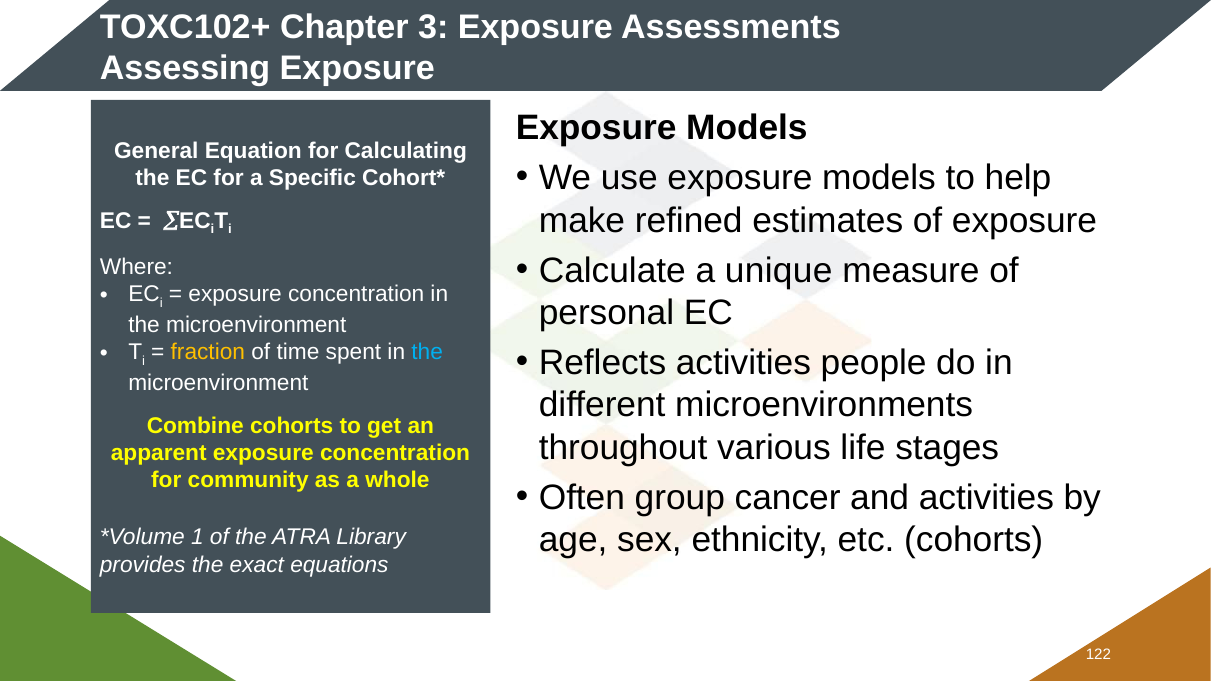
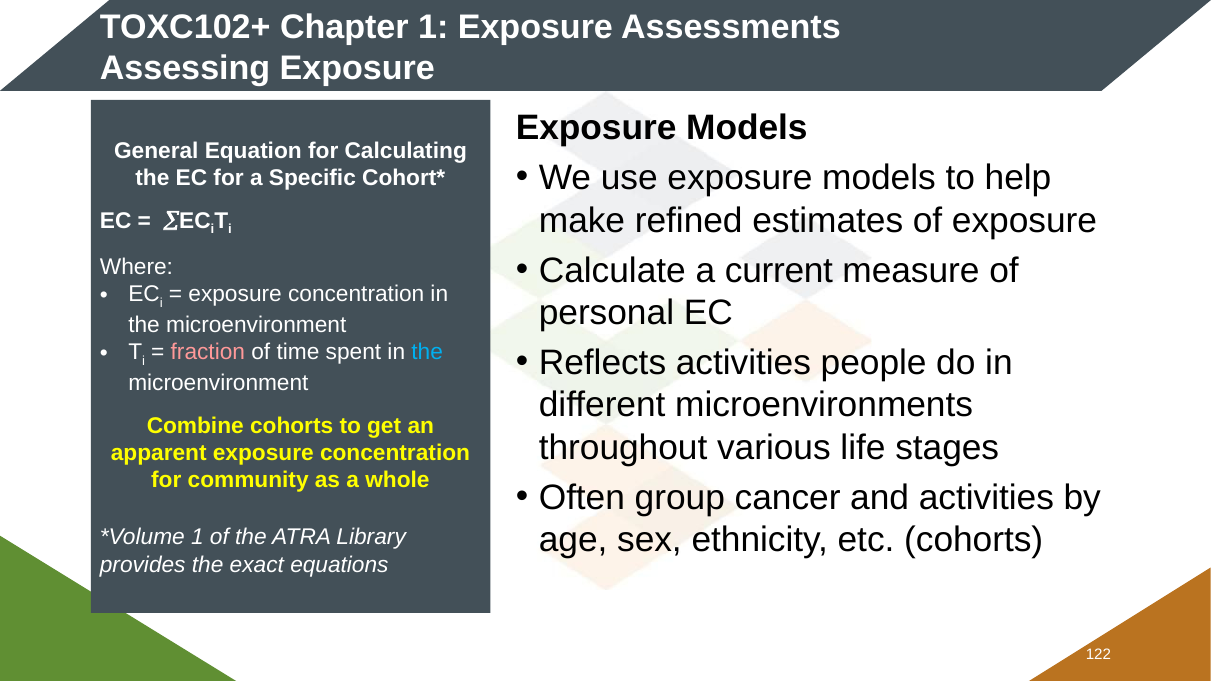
Chapter 3: 3 -> 1 (433, 27)
unique: unique -> current (779, 271)
fraction colour: yellow -> pink (208, 352)
